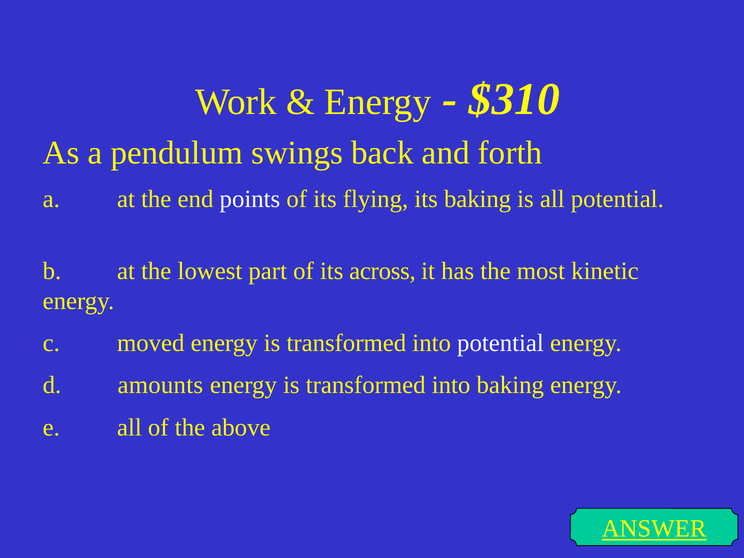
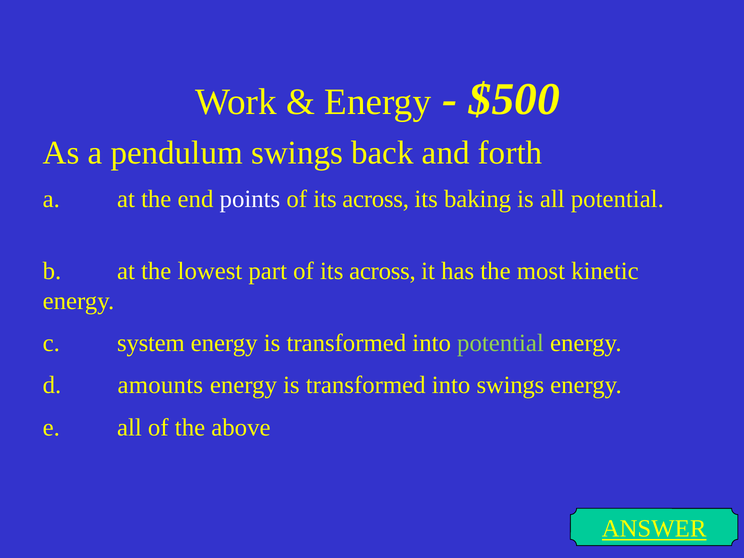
$310: $310 -> $500 (514, 99)
flying: flying -> across (376, 199)
moved: moved -> system (151, 343)
potential colour: white -> light green (500, 343)
into baking: baking -> swings (510, 385)
